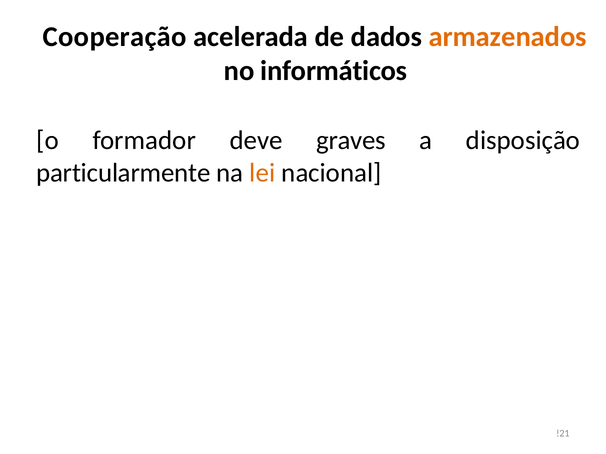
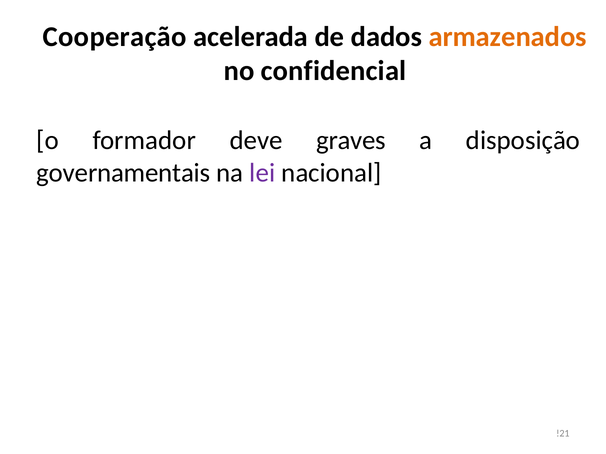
informáticos: informáticos -> confidencial (334, 71)
particularmente: particularmente -> governamentais (123, 173)
lei colour: orange -> purple (262, 173)
